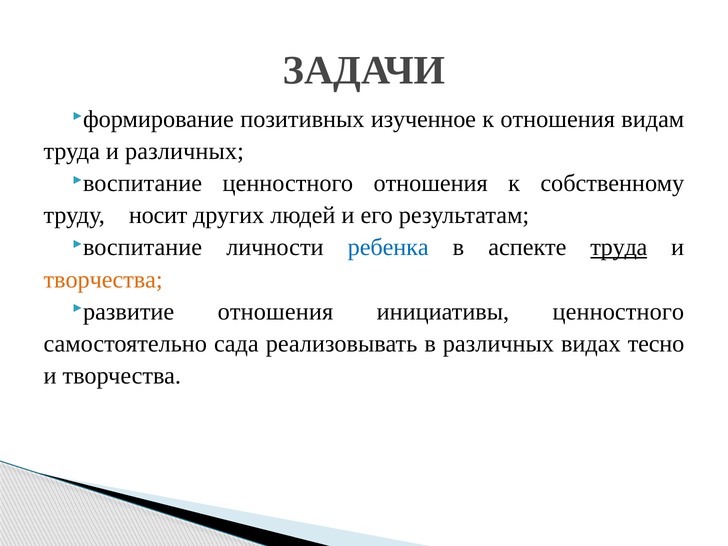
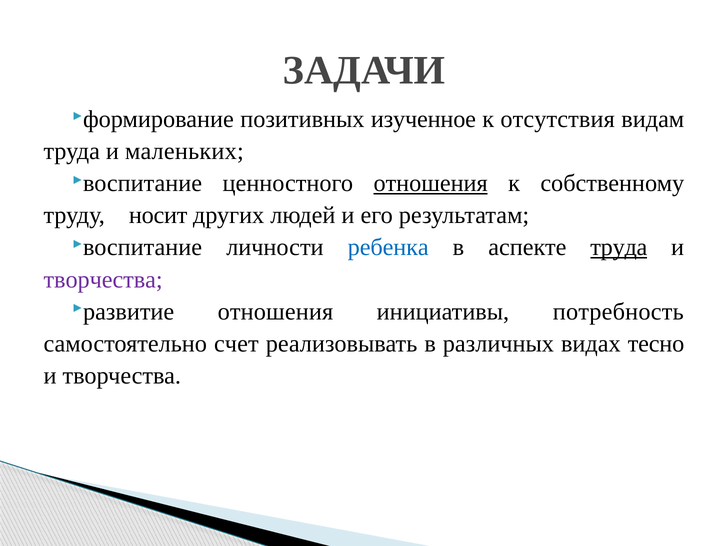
к отношения: отношения -> отсутствия (558, 119)
и различных: различных -> маленьких (184, 151)
отношения underline: none -> present (431, 183)
творчества colour: orange -> purple (103, 279)
инициативы ценностного: ценностного -> потребность (618, 312)
сада: сада -> счет (236, 344)
